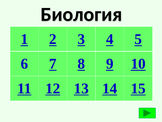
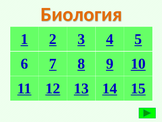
Биология colour: black -> orange (81, 14)
